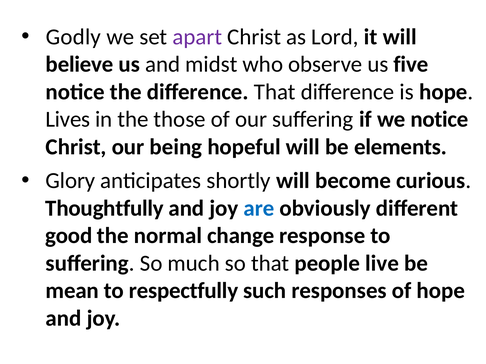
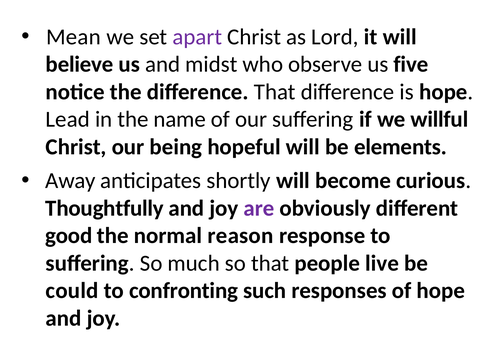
Godly: Godly -> Mean (73, 37)
Lives: Lives -> Lead (68, 119)
those: those -> name (180, 119)
we notice: notice -> willful (439, 119)
Glory: Glory -> Away (70, 181)
are colour: blue -> purple (259, 209)
change: change -> reason (241, 236)
mean: mean -> could (72, 291)
respectfully: respectfully -> confronting (184, 291)
